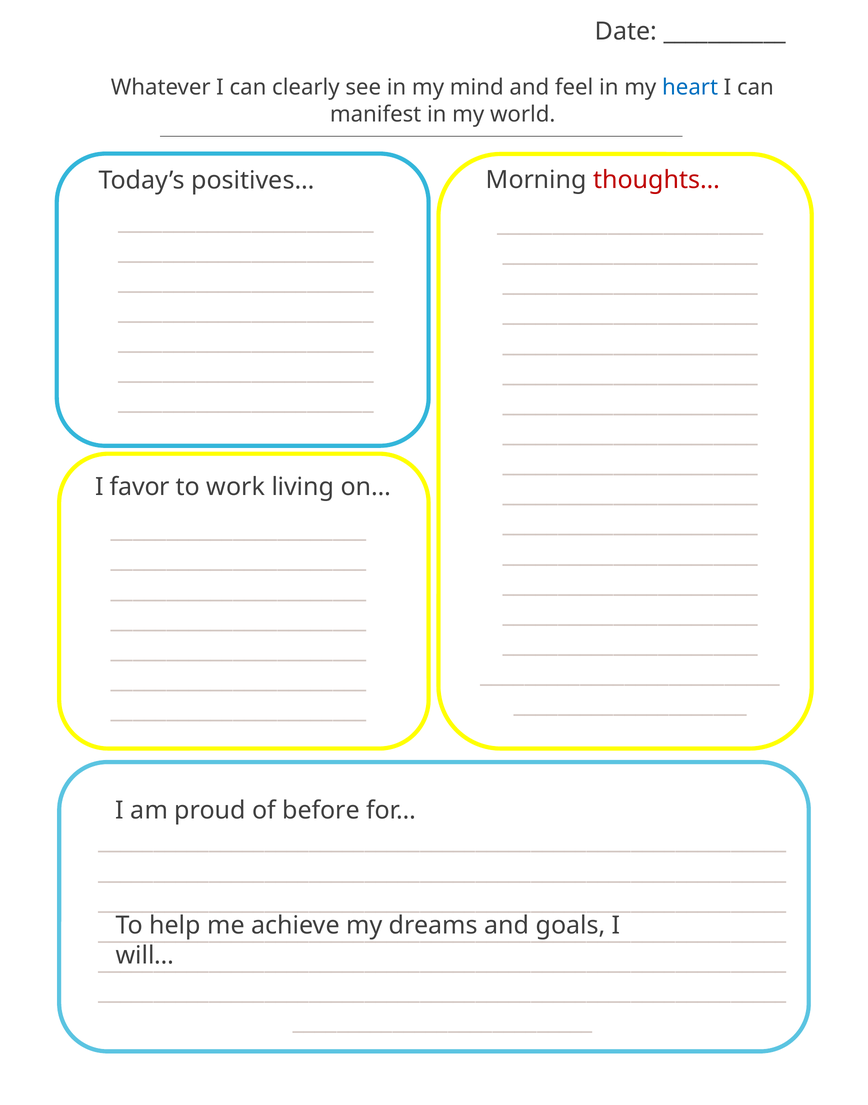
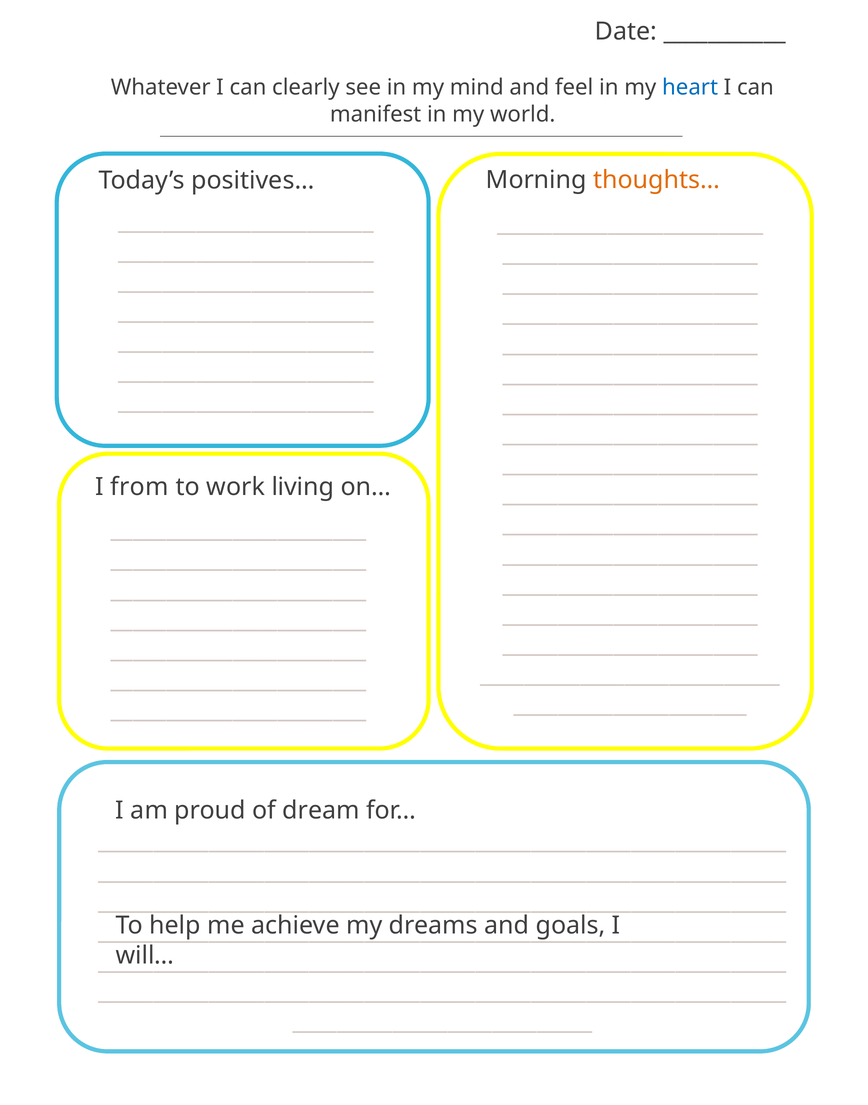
thoughts… colour: red -> orange (657, 180)
favor: favor -> from (140, 487)
before: before -> dream (321, 810)
